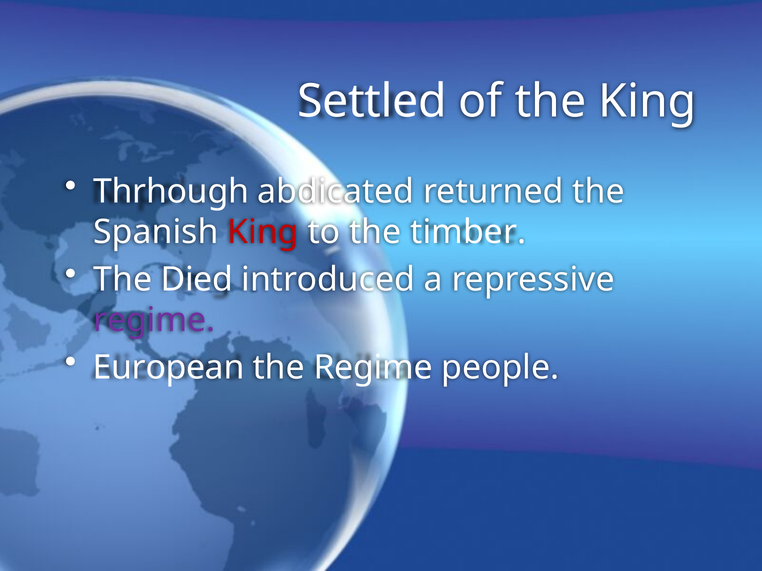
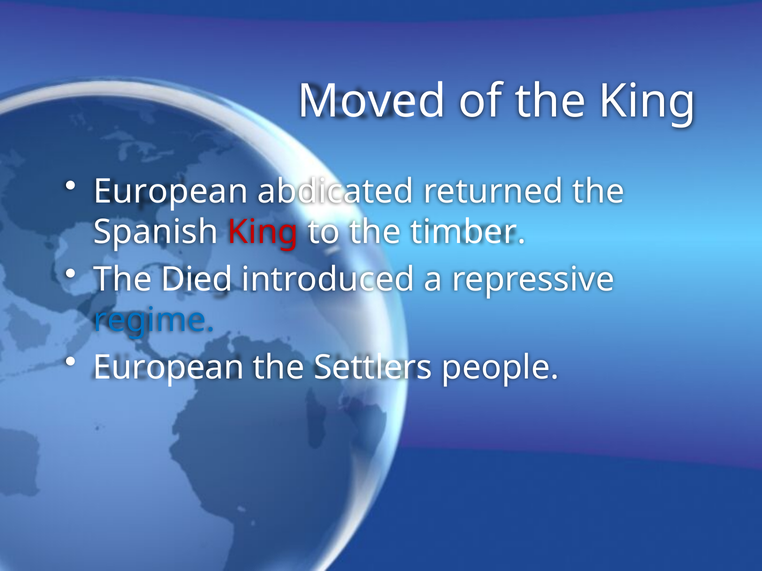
Settled: Settled -> Moved (372, 102)
Thrhough: Thrhough -> European (171, 192)
regime colour: purple -> blue (154, 320)
the Regime: Regime -> Settlers (373, 368)
